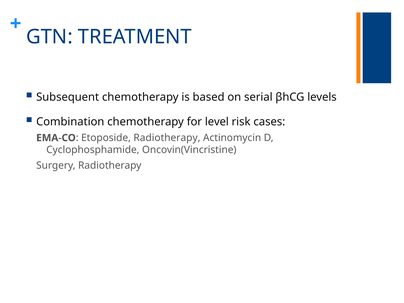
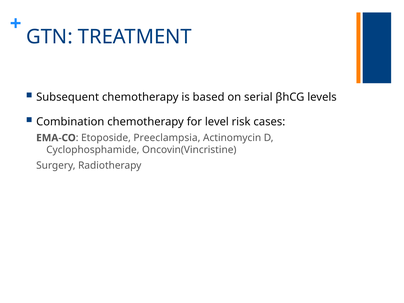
Etoposide Radiotherapy: Radiotherapy -> Preeclampsia (167, 138)
